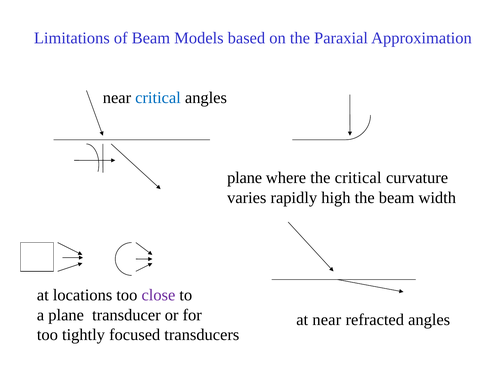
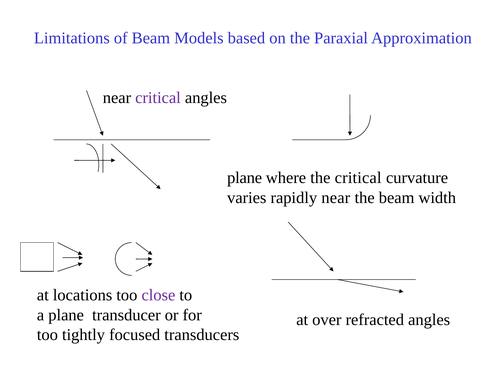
critical colour: blue -> purple (158, 98)
rapidly high: high -> near (336, 198)
at near: near -> over (327, 320)
